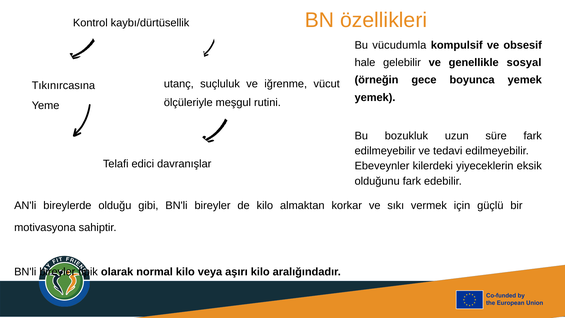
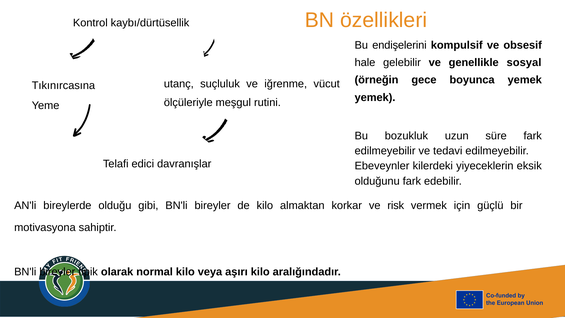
vücudumla: vücudumla -> endişelerini (399, 45)
sıkı: sıkı -> risk (396, 205)
